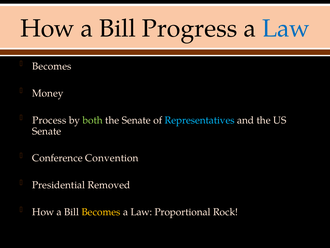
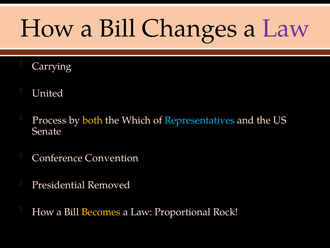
Progress: Progress -> Changes (190, 28)
Law colour: blue -> purple (286, 28)
Becomes: Becomes -> Carrying (52, 66)
Money: Money -> United (48, 93)
both colour: light green -> yellow (93, 120)
the Senate: Senate -> Which (136, 120)
